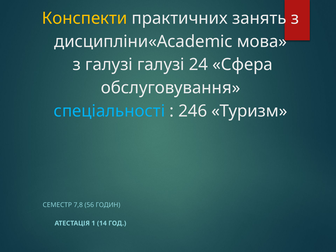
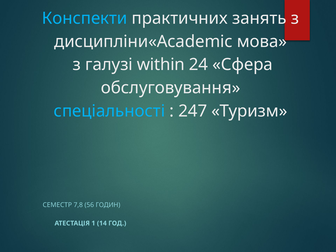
Конспекти colour: yellow -> light blue (85, 18)
галузі галузі: галузі -> within (161, 65)
246: 246 -> 247 (193, 111)
